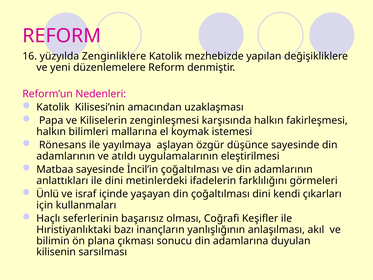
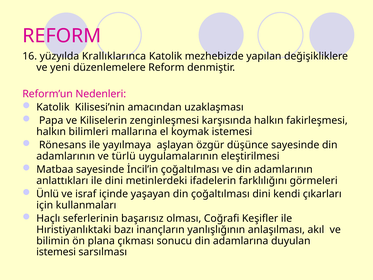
Zenginliklere: Zenginliklere -> Krallıklarınca (114, 56)
atıldı: atıldı -> türlü (124, 156)
kilisenin: kilisenin -> istemesi (56, 252)
